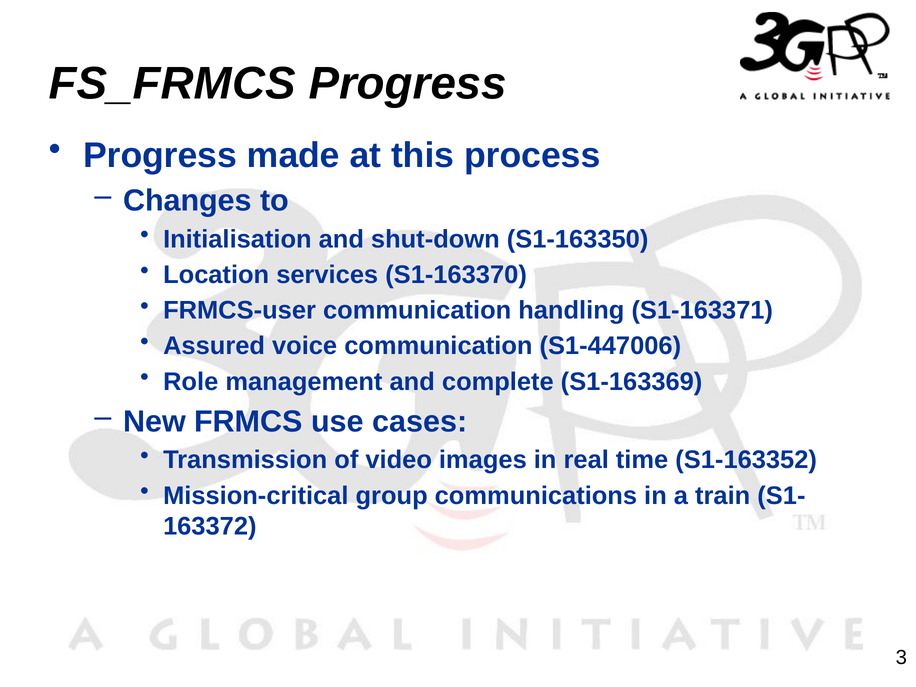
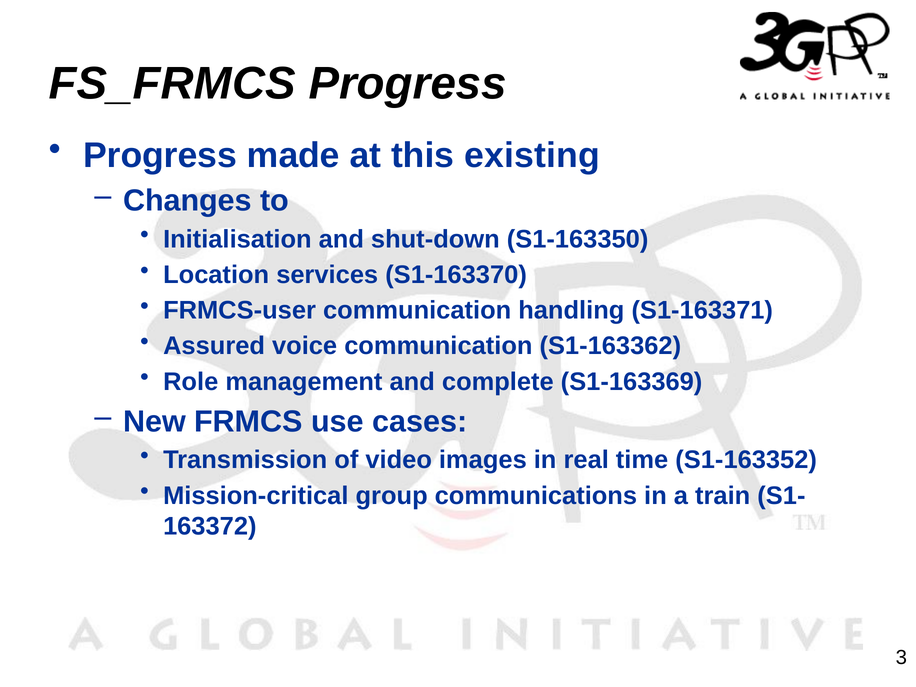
process: process -> existing (532, 155)
S1-447006: S1-447006 -> S1-163362 (610, 346)
